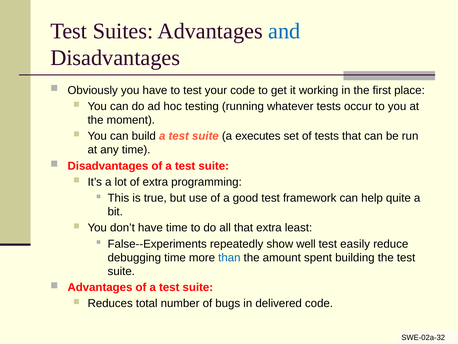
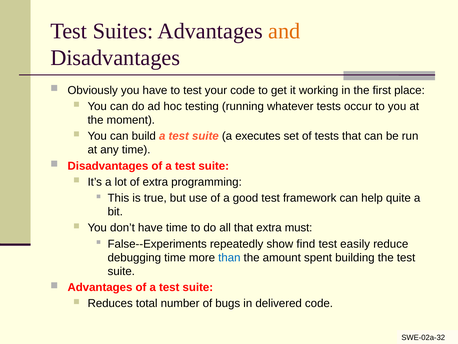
and colour: blue -> orange (284, 31)
least: least -> must (299, 228)
well: well -> find (306, 244)
